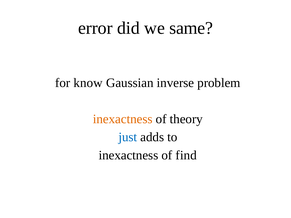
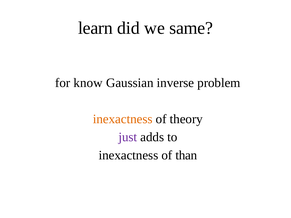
error: error -> learn (95, 28)
just colour: blue -> purple (128, 137)
find: find -> than (186, 155)
